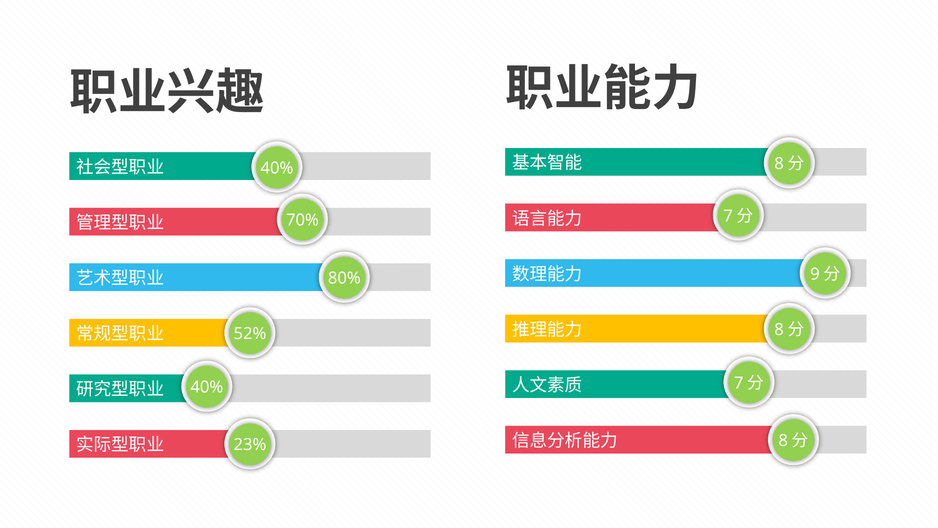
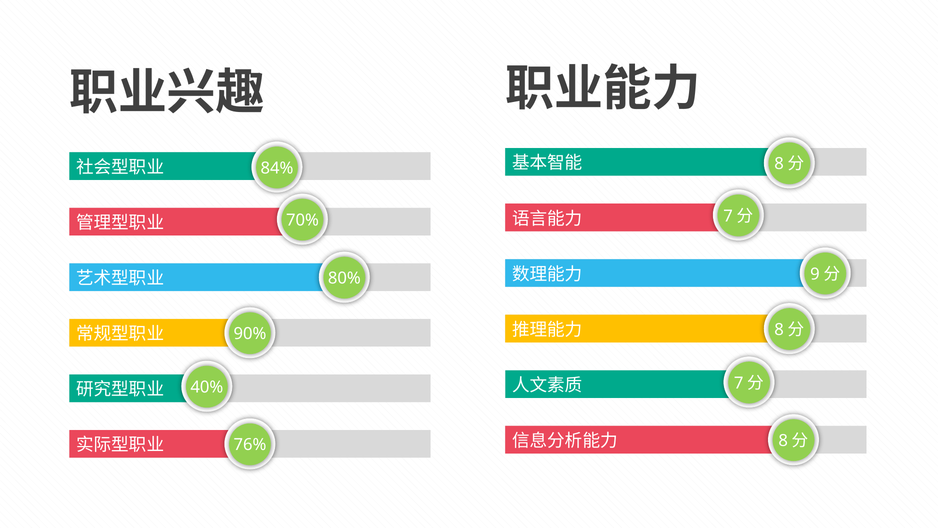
40%: 40% -> 84% (277, 168)
52%: 52% -> 90% (250, 333)
23%: 23% -> 76% (250, 445)
